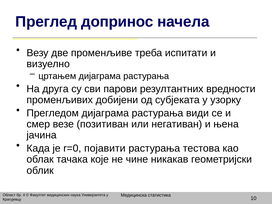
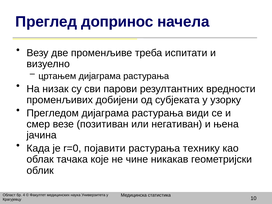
друга: друга -> низак (55, 89)
тестова: тестова -> технику (201, 148)
